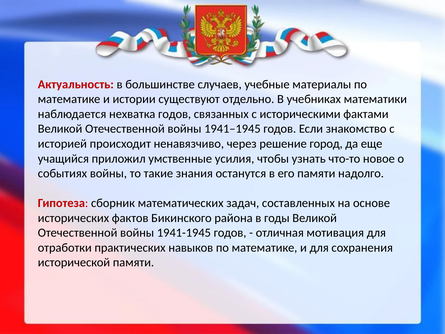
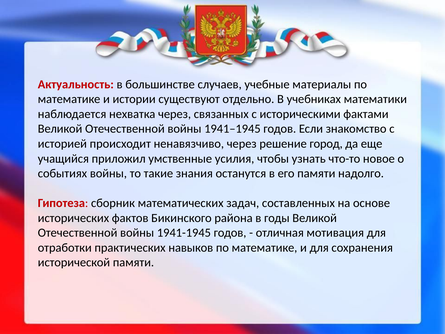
нехватка годов: годов -> через (175, 114)
